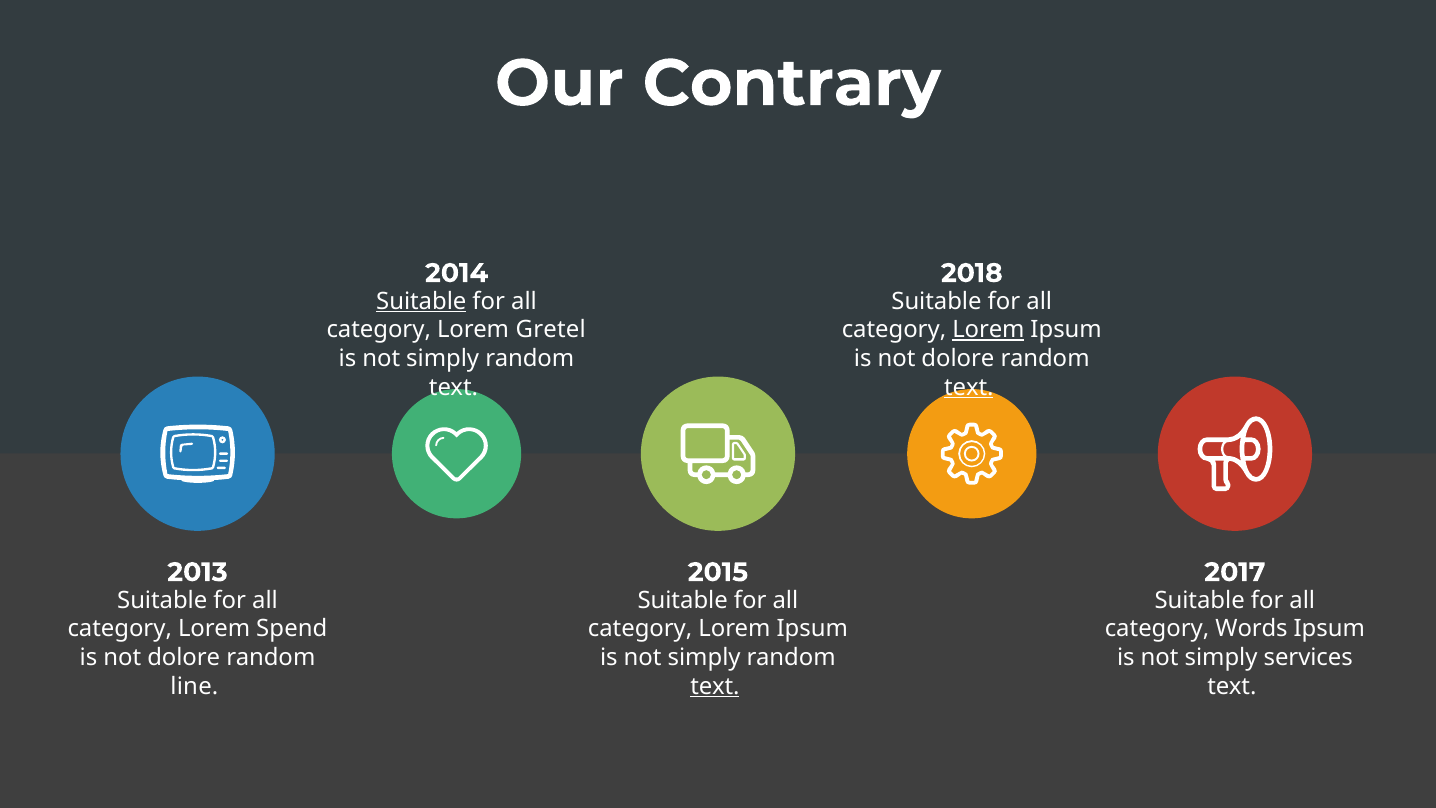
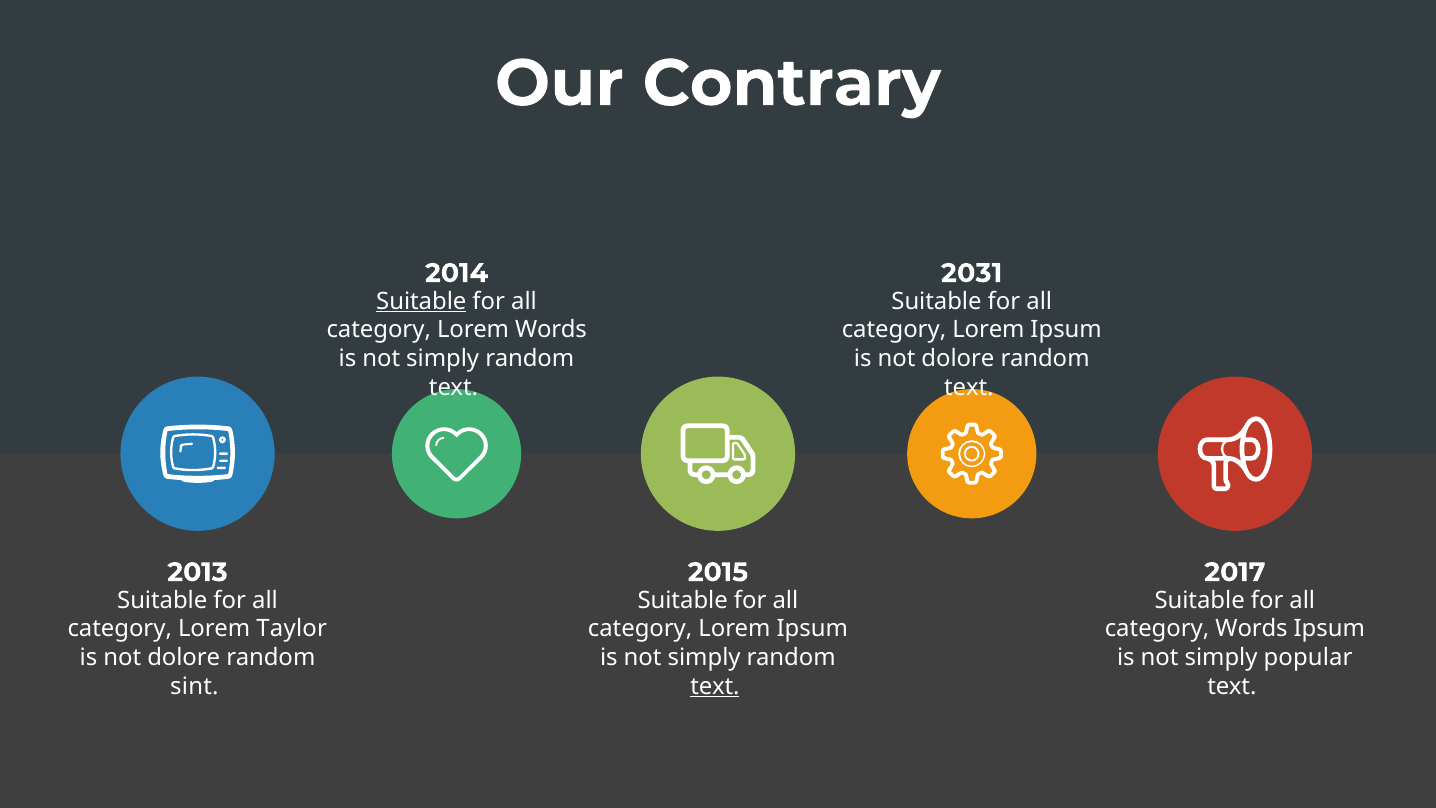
2018: 2018 -> 2031 (972, 273)
Lorem Gretel: Gretel -> Words (551, 330)
Lorem underline: present -> none (988, 330)
text underline: present -> none (969, 387)
Spend: Spend -> Taylor (292, 629)
services: services -> popular (1308, 657)
line: line -> sint (194, 686)
